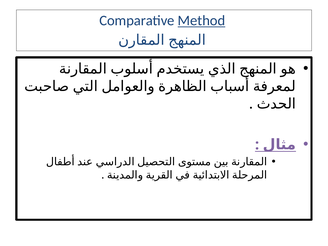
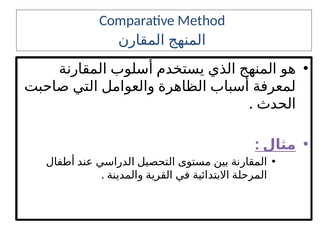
Method underline: present -> none (202, 21)
